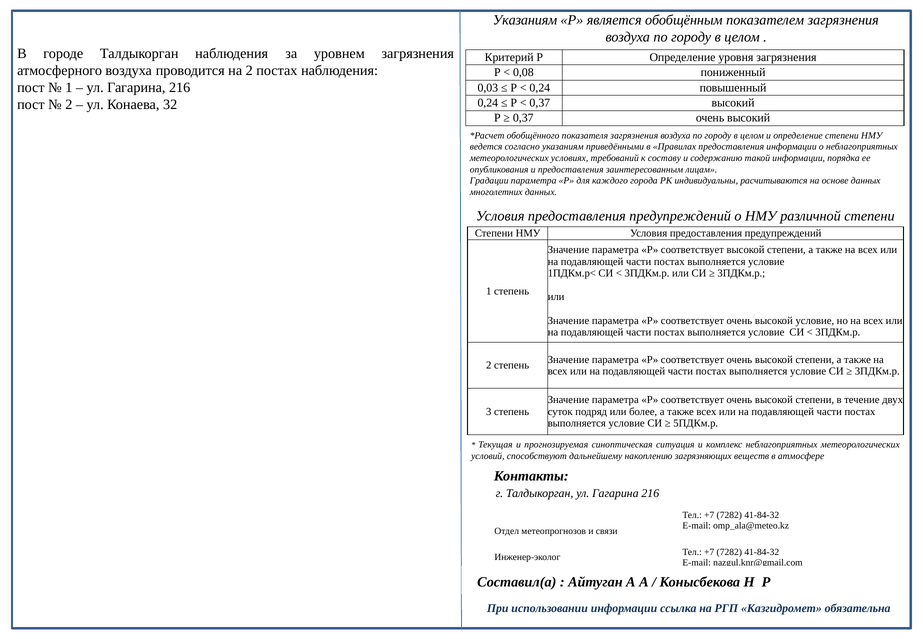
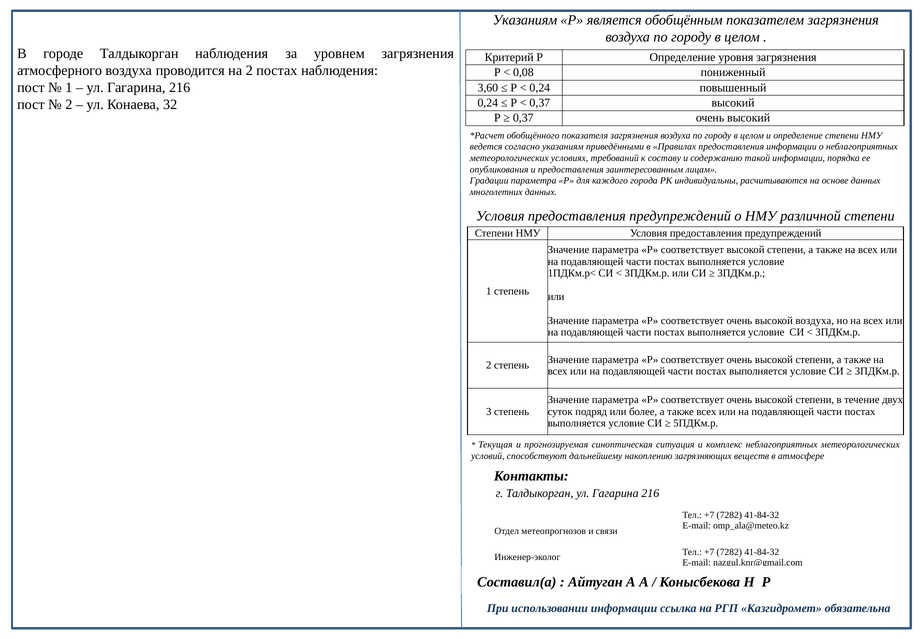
0,03: 0,03 -> 3,60 (488, 88)
высокой условие: условие -> воздуха (815, 321)
